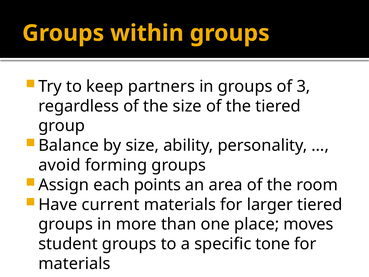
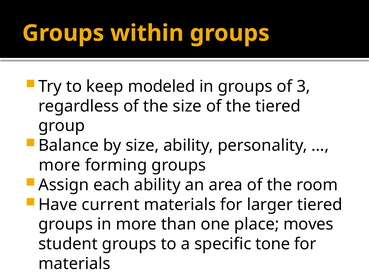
partners: partners -> modeled (161, 86)
avoid: avoid -> more (59, 165)
each points: points -> ability (157, 185)
